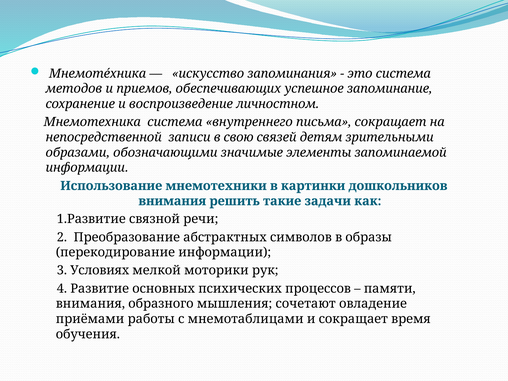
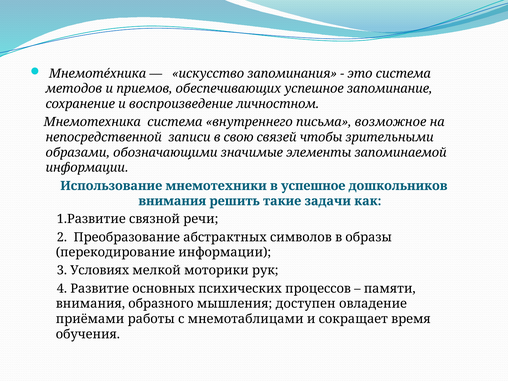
письма сокращает: сокращает -> возможное (391, 122)
детям: детям -> чтобы (321, 137)
в картинки: картинки -> успешное (313, 186)
сочетают: сочетают -> доступен (306, 304)
